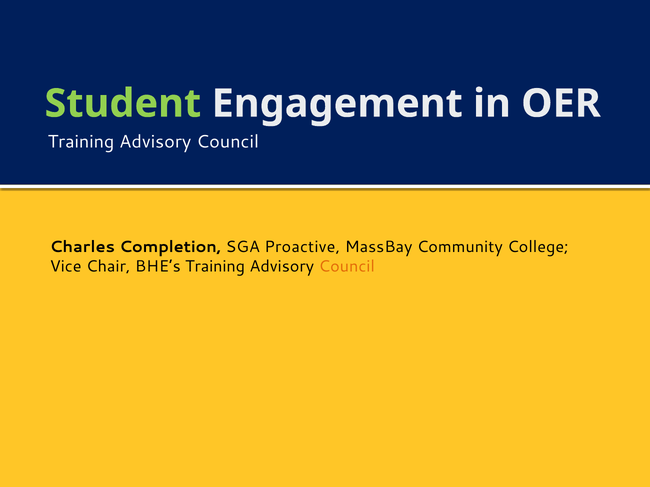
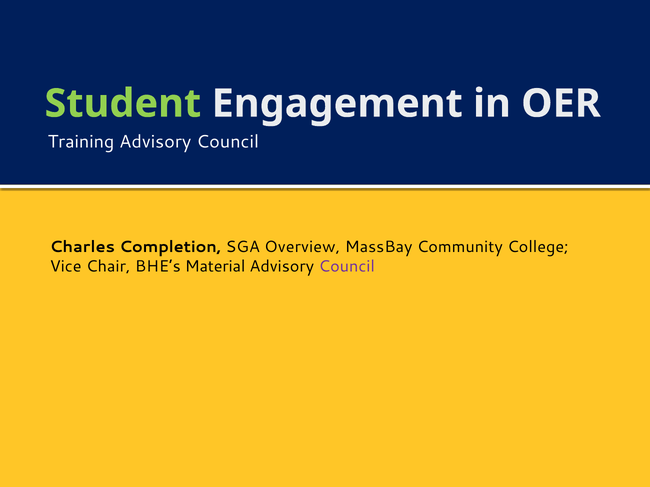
Proactive: Proactive -> Overview (302, 247)
BHE’s Training: Training -> Material (215, 266)
Council colour: orange -> purple (347, 266)
